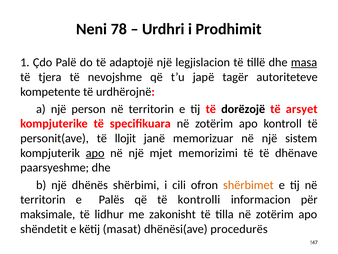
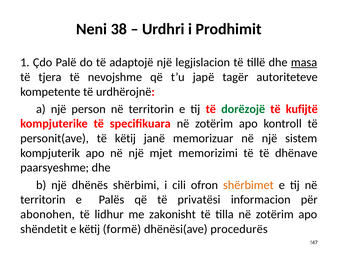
78: 78 -> 38 (119, 29)
dorëzojë colour: black -> green (243, 109)
arsyet: arsyet -> kufijtë (302, 109)
të llojit: llojit -> këtij (125, 138)
apo underline: present -> none (95, 153)
kontrolli: kontrolli -> privatësi (199, 199)
maksimale: maksimale -> abonohen (48, 214)
masat: masat -> formë (122, 229)
